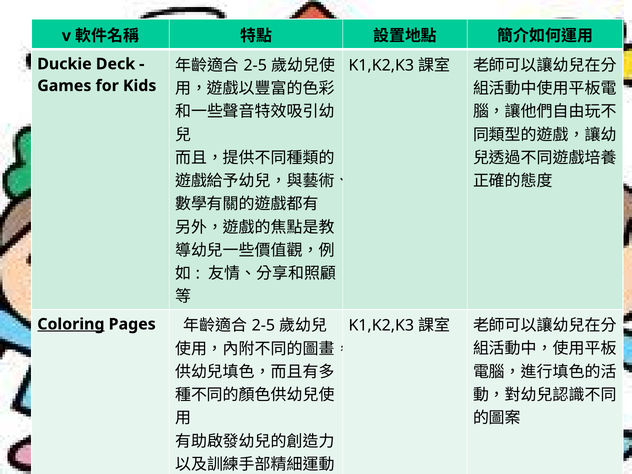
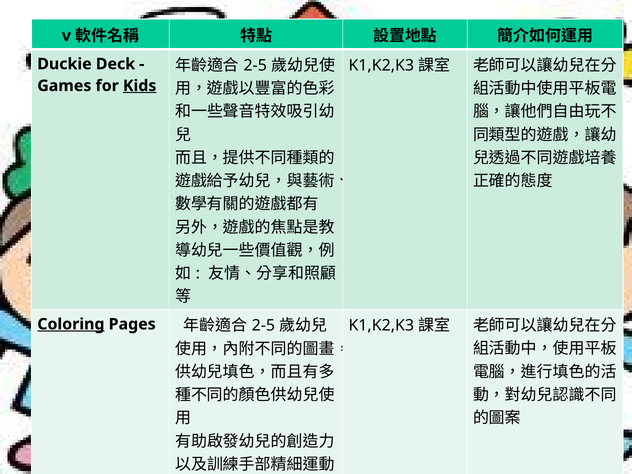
Kids underline: none -> present (140, 86)
